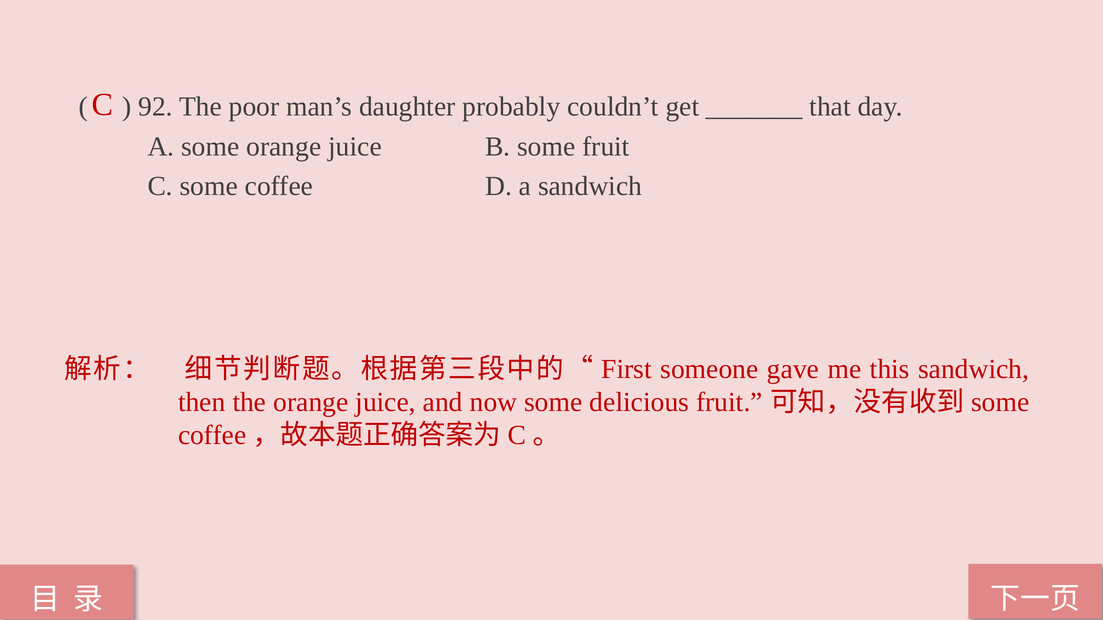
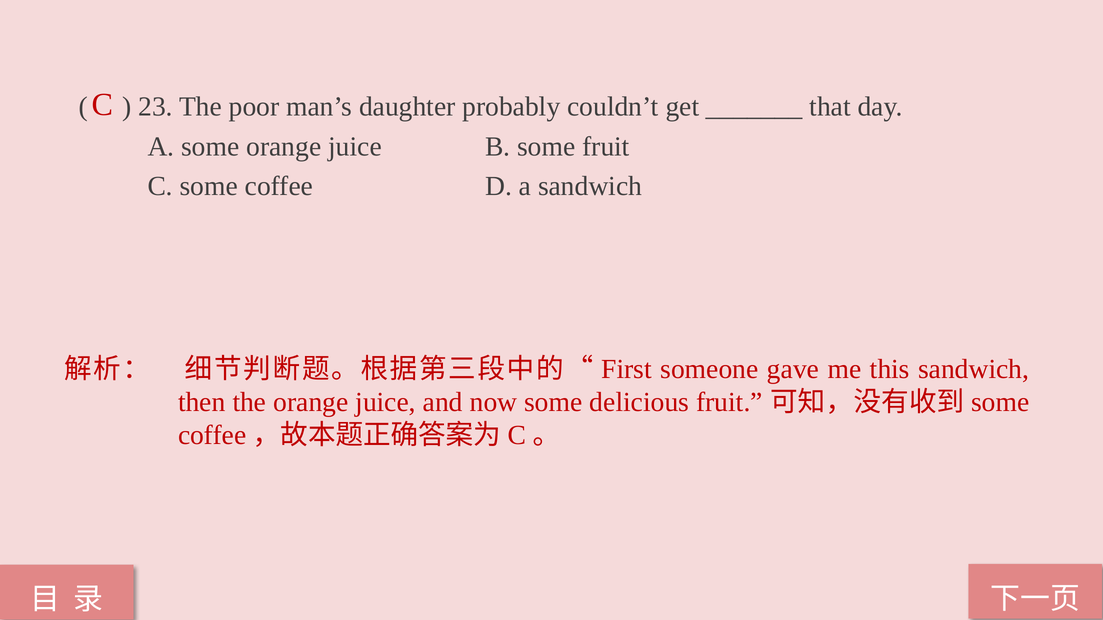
92: 92 -> 23 (156, 107)
